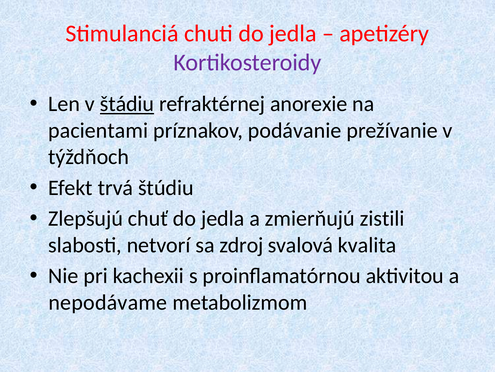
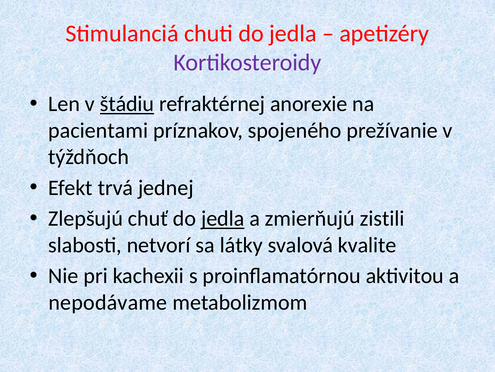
podávanie: podávanie -> spojeného (295, 130)
štúdiu: štúdiu -> jednej (166, 187)
jedla underline: none -> present (223, 218)
zdroj: zdroj -> látky (241, 245)
kvalita: kvalita -> kvalite (367, 245)
